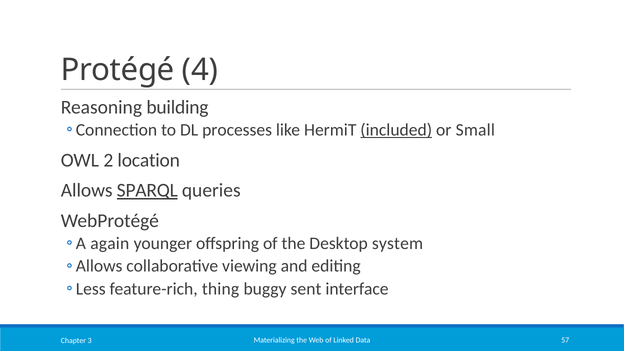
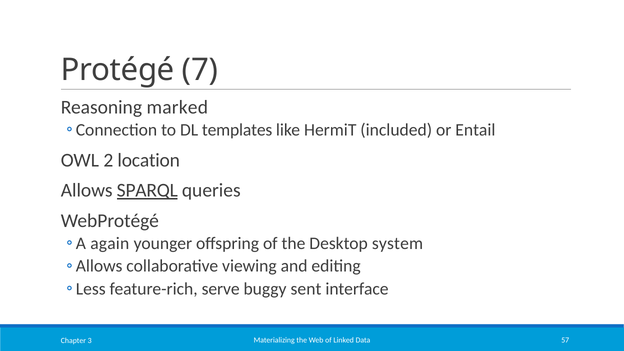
4: 4 -> 7 (200, 70)
building: building -> marked (177, 107)
processes: processes -> templates (237, 130)
included underline: present -> none (396, 130)
Small: Small -> Entail (475, 130)
thing: thing -> serve (221, 289)
